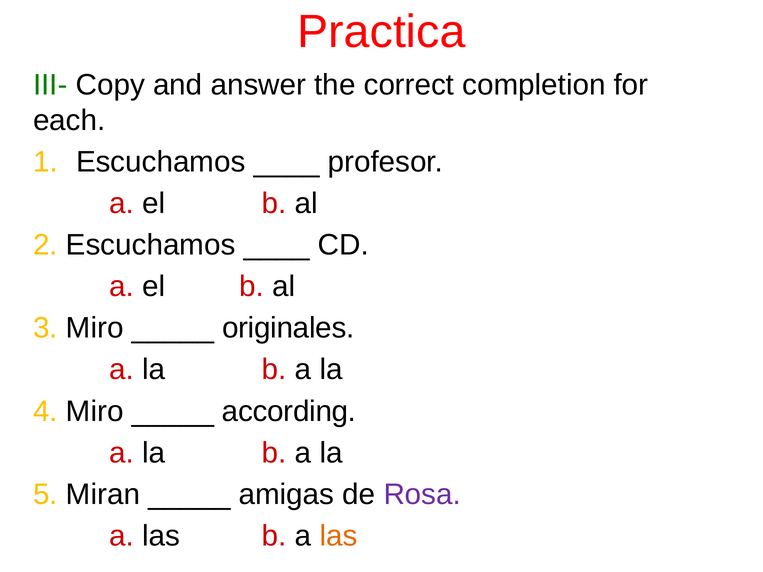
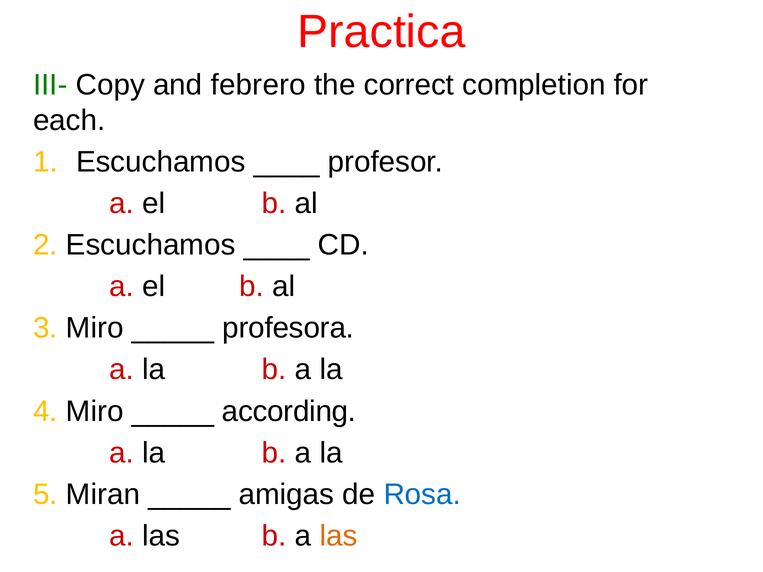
answer: answer -> febrero (258, 85)
originales: originales -> profesora (288, 328)
Rosa colour: purple -> blue (422, 495)
